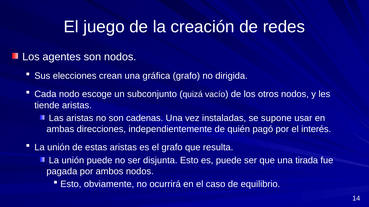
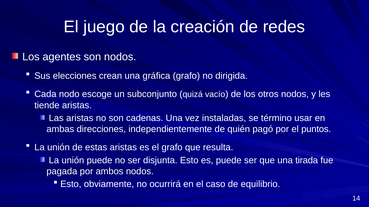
supone: supone -> término (276, 118)
interés: interés -> puntos (316, 130)
